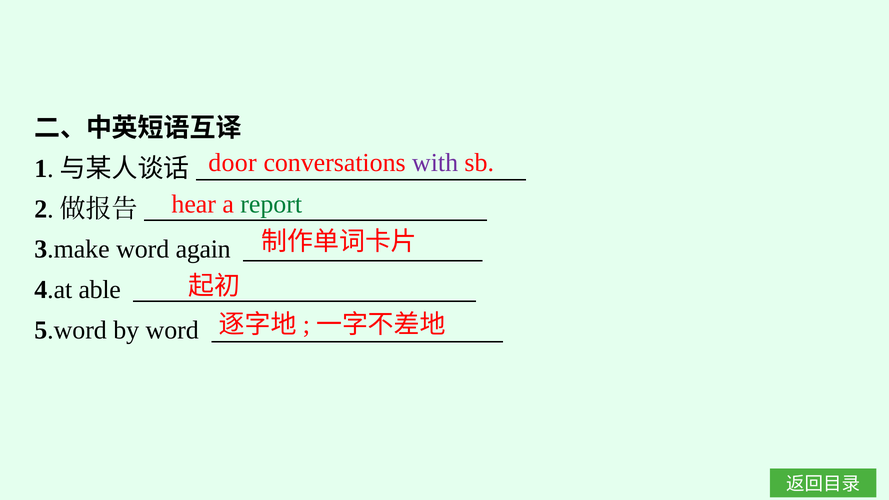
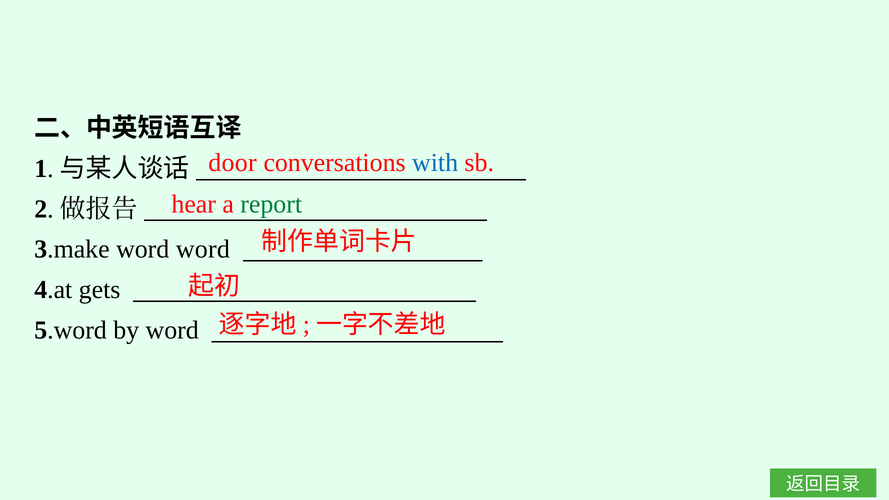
with colour: purple -> blue (435, 163)
word again: again -> word (203, 249)
able: able -> gets (100, 290)
